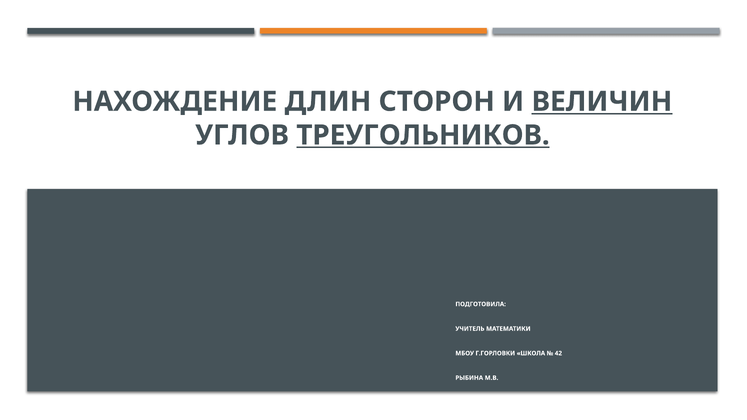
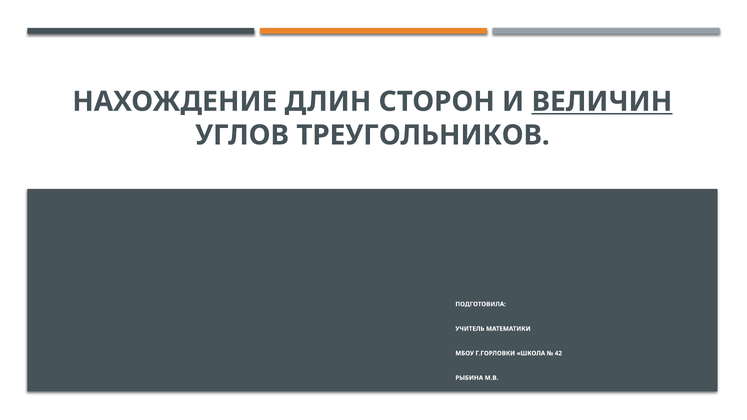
ТРЕУГОЛЬНИКОВ underline: present -> none (423, 135)
